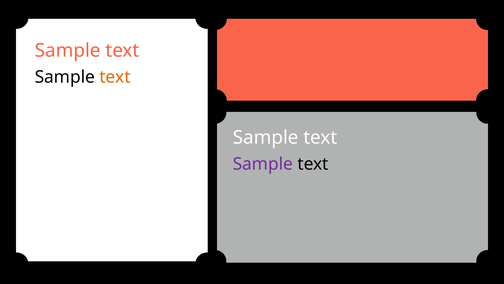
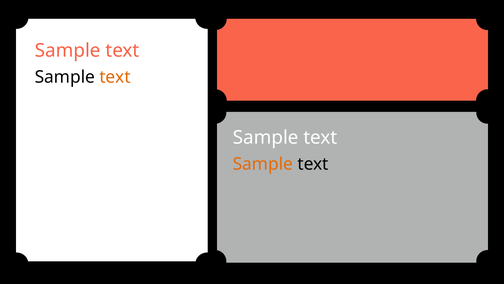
Sample colour: purple -> orange (263, 164)
